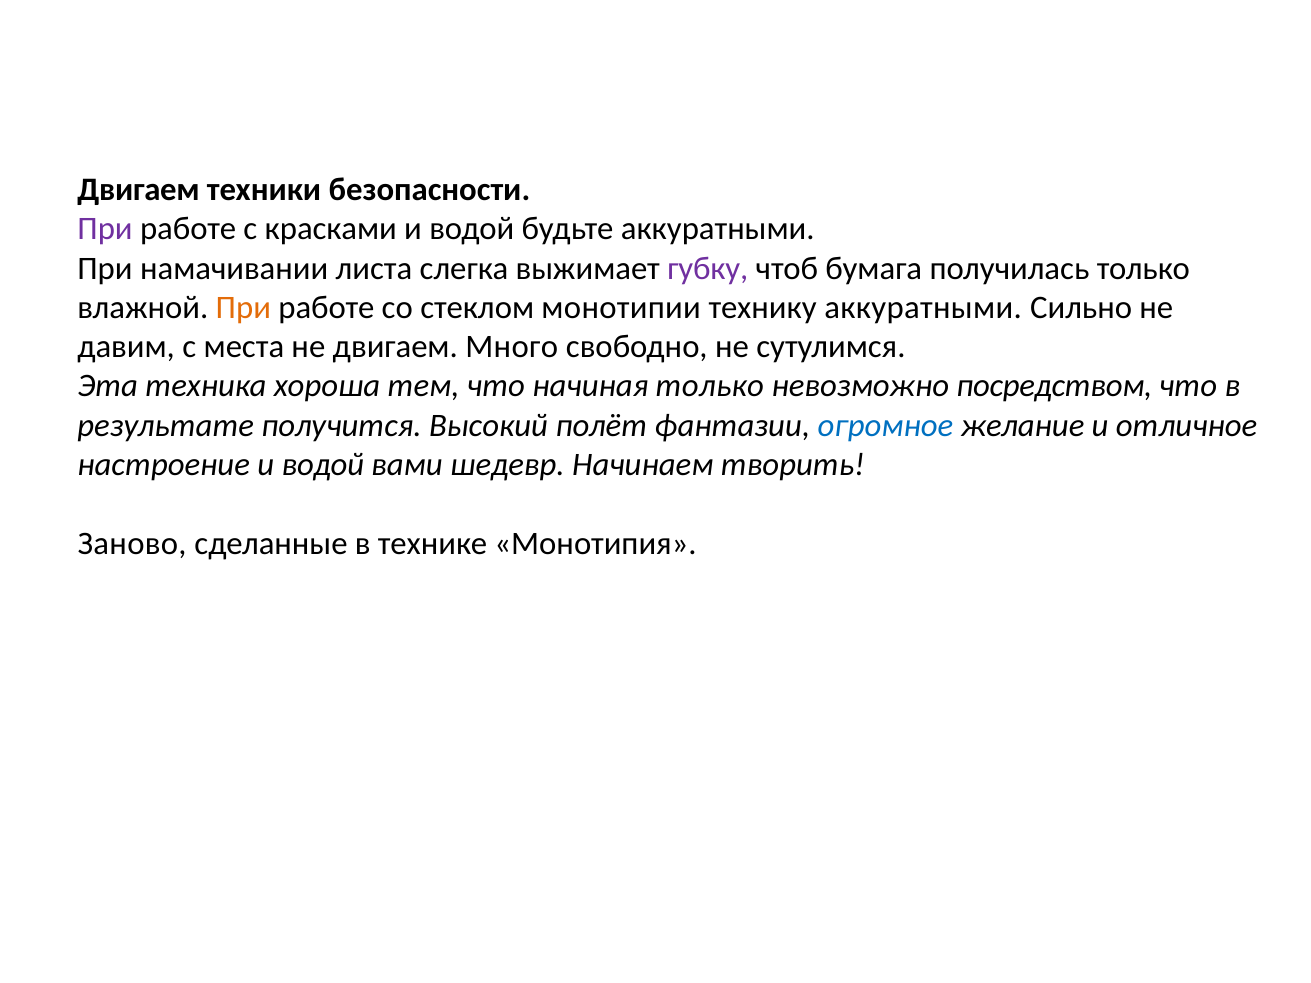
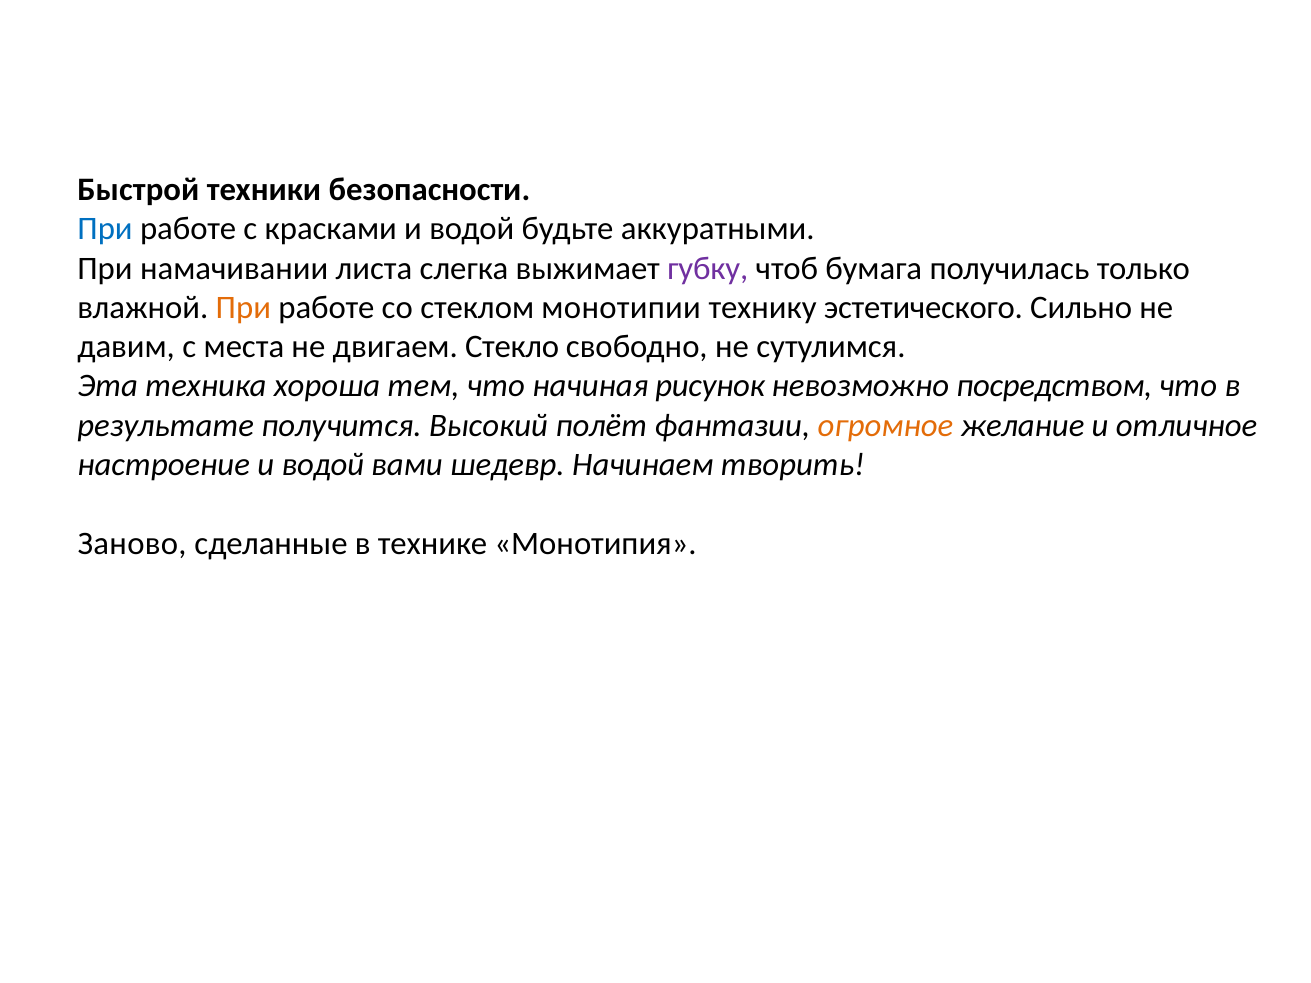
Двигаем: Двигаем -> Быстрой (138, 190)
При colour: purple -> blue (105, 229)
технику аккуратными: аккуратными -> эстетического (923, 308)
Много: Много -> Стекло (512, 347)
начиная только: только -> рисунок (710, 386)
огромное colour: blue -> orange (885, 426)
